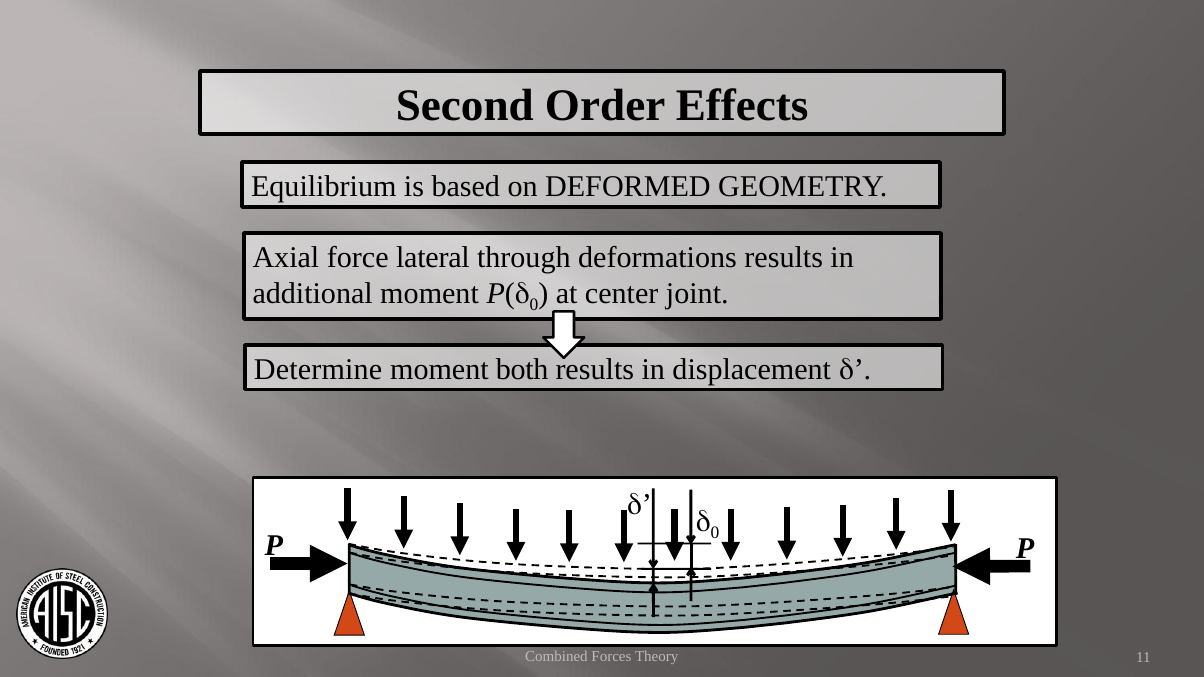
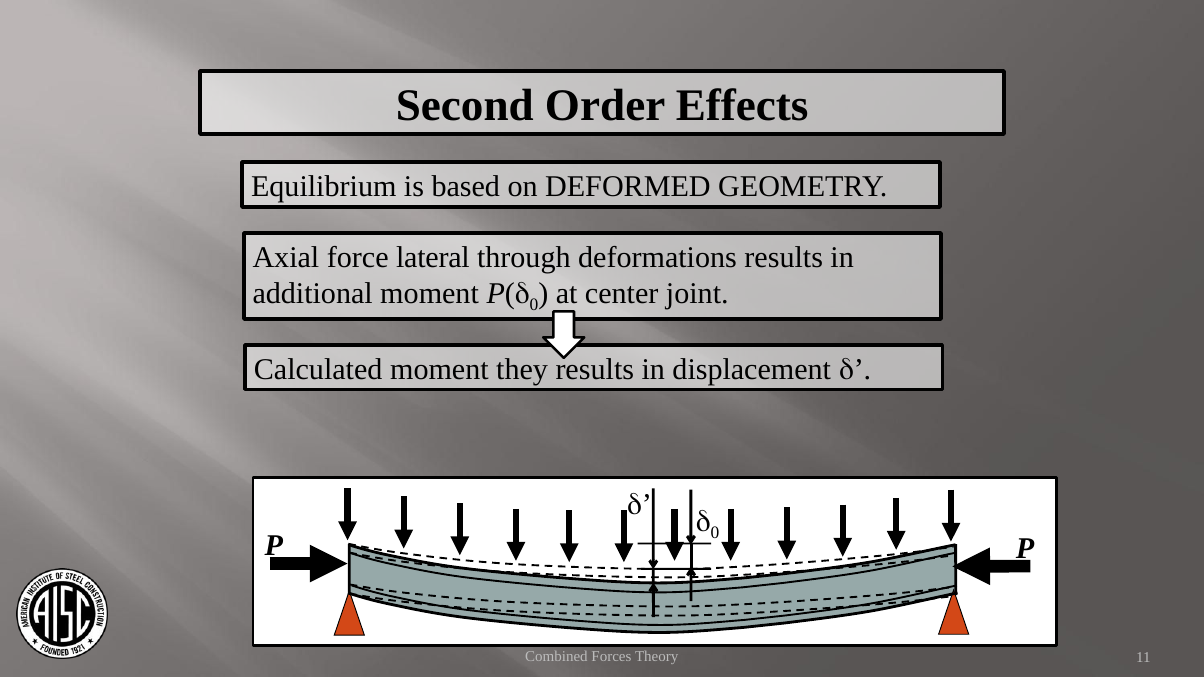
Determine: Determine -> Calculated (318, 369)
both: both -> they (522, 369)
